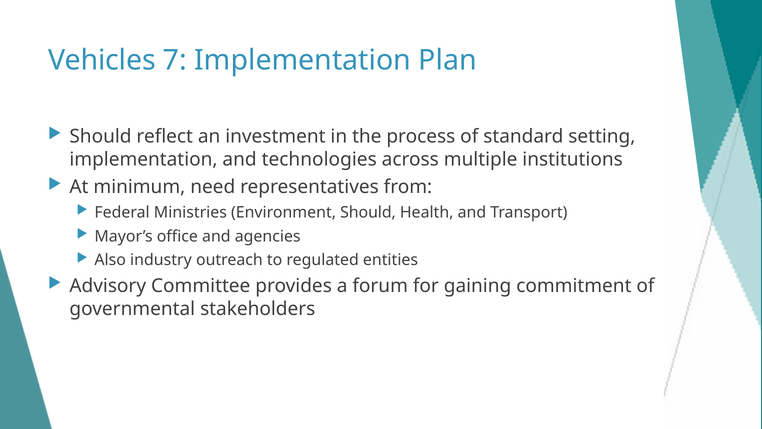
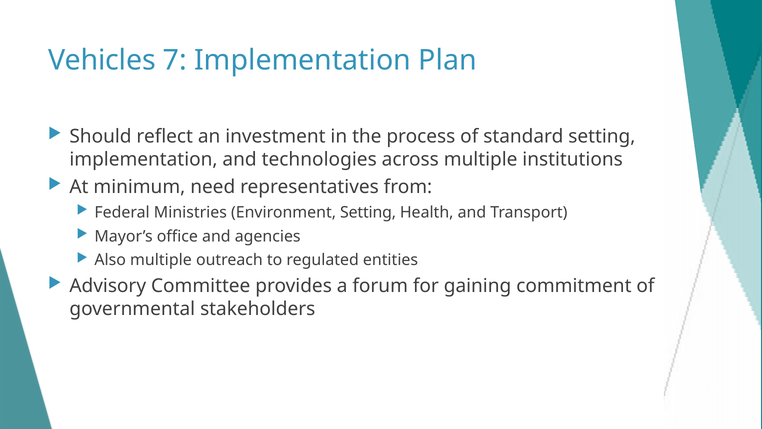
Environment Should: Should -> Setting (368, 212)
Also industry: industry -> multiple (161, 260)
